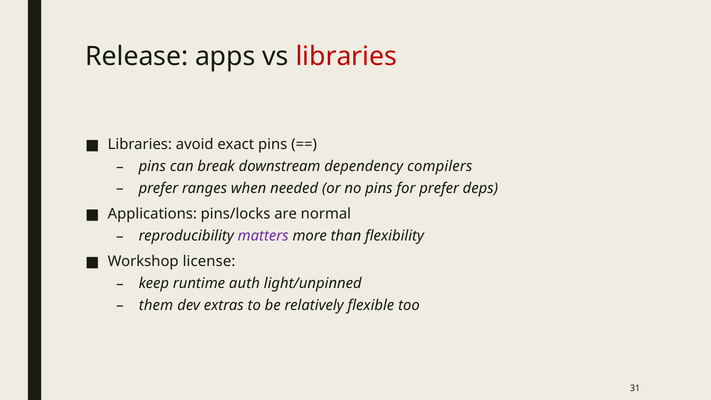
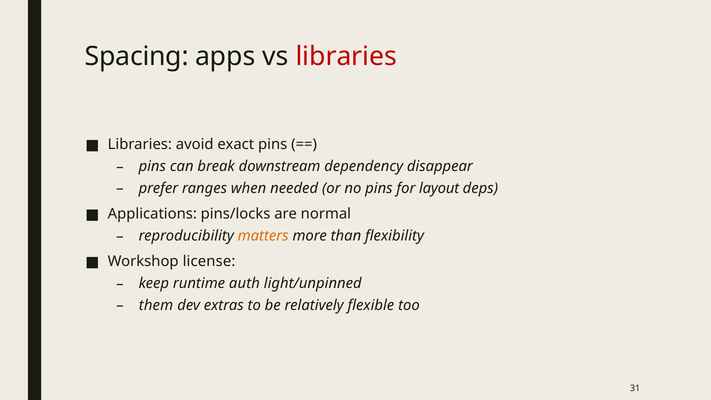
Release: Release -> Spacing (137, 57)
compilers: compilers -> disappear (440, 166)
for prefer: prefer -> layout (439, 188)
matters colour: purple -> orange (263, 236)
